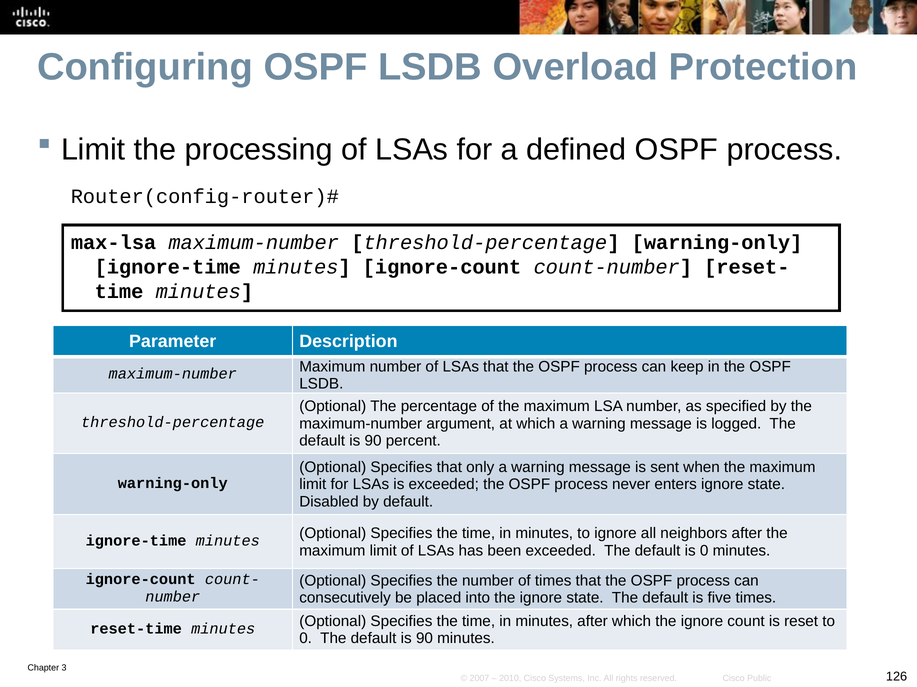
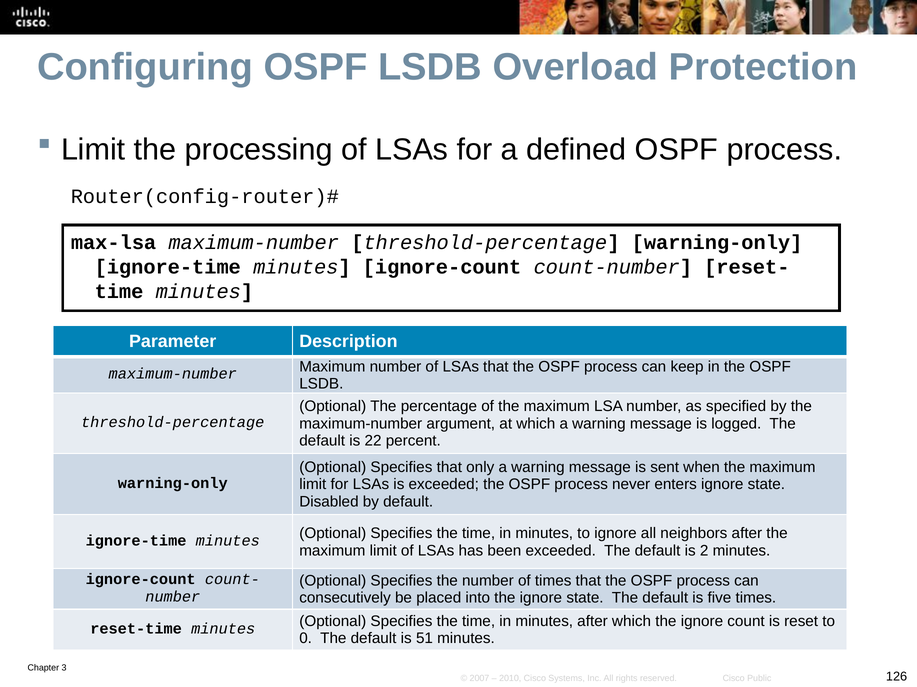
90: 90 -> 22 (373, 441)
is 0: 0 -> 2 (704, 551)
90: 90 -> 51 (424, 639)
